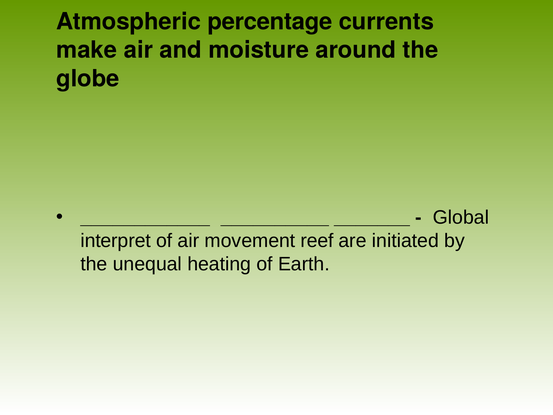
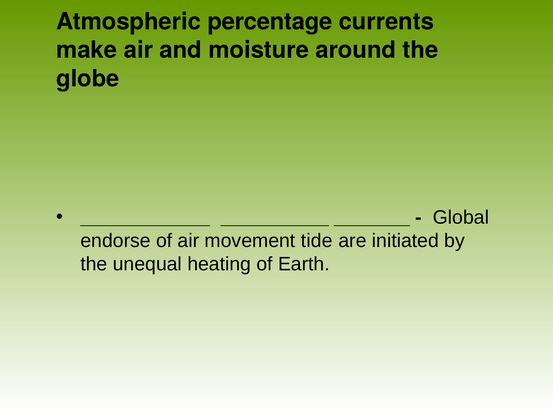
interpret: interpret -> endorse (116, 241)
reef: reef -> tide (317, 241)
